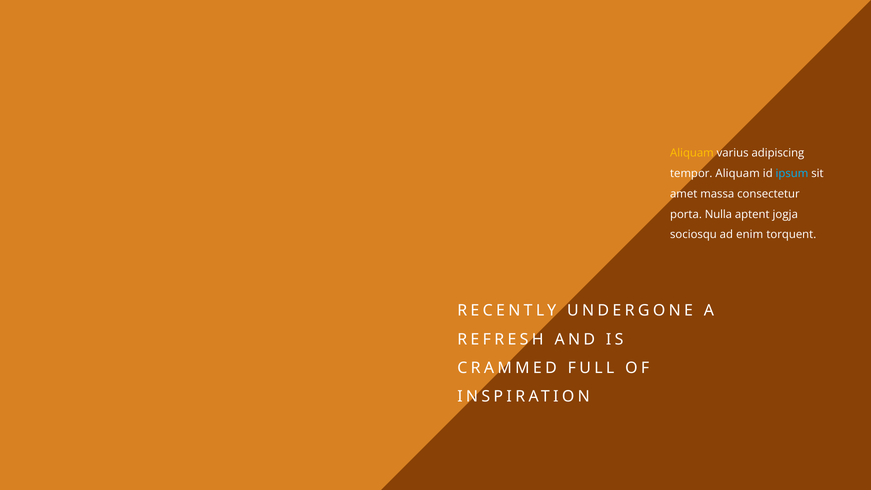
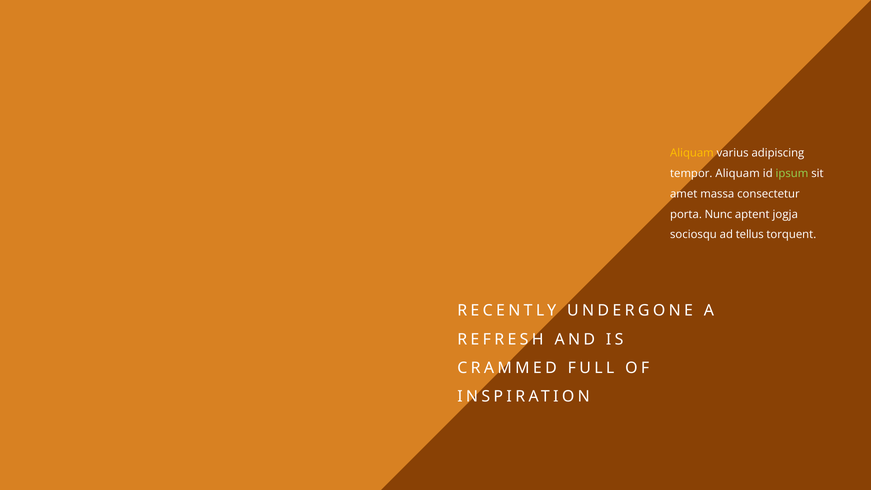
ipsum colour: light blue -> light green (792, 173)
Nulla: Nulla -> Nunc (718, 214)
enim: enim -> tellus (750, 235)
